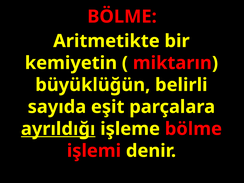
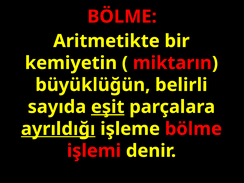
eşit underline: none -> present (108, 107)
